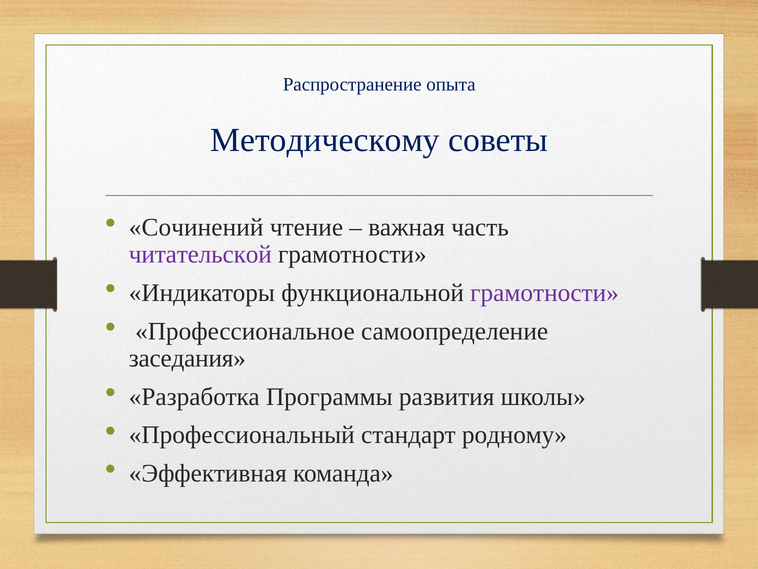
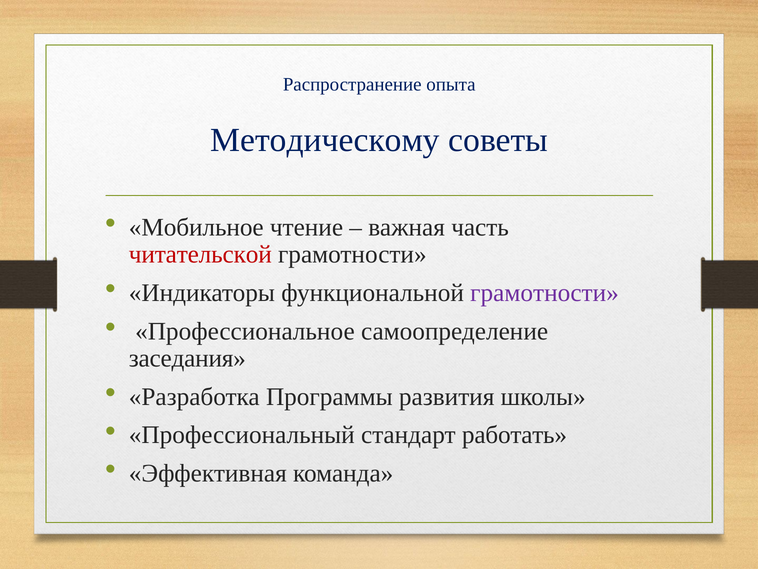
Сочинений: Сочинений -> Мобильное (196, 227)
читательской colour: purple -> red (200, 254)
родному: родному -> работать (515, 435)
